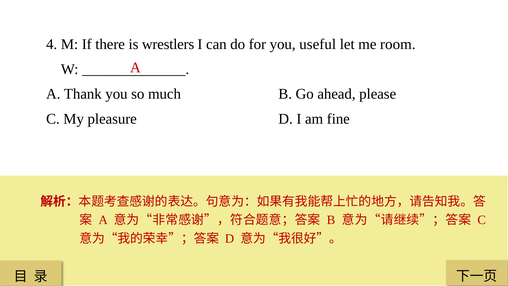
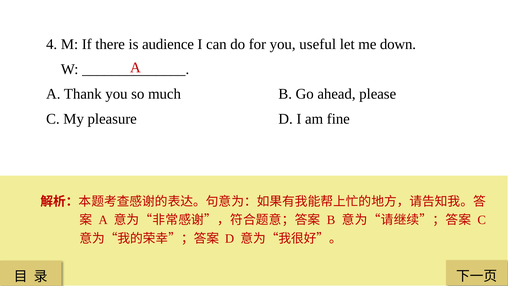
wrestlers: wrestlers -> audience (168, 44)
room: room -> down (398, 44)
